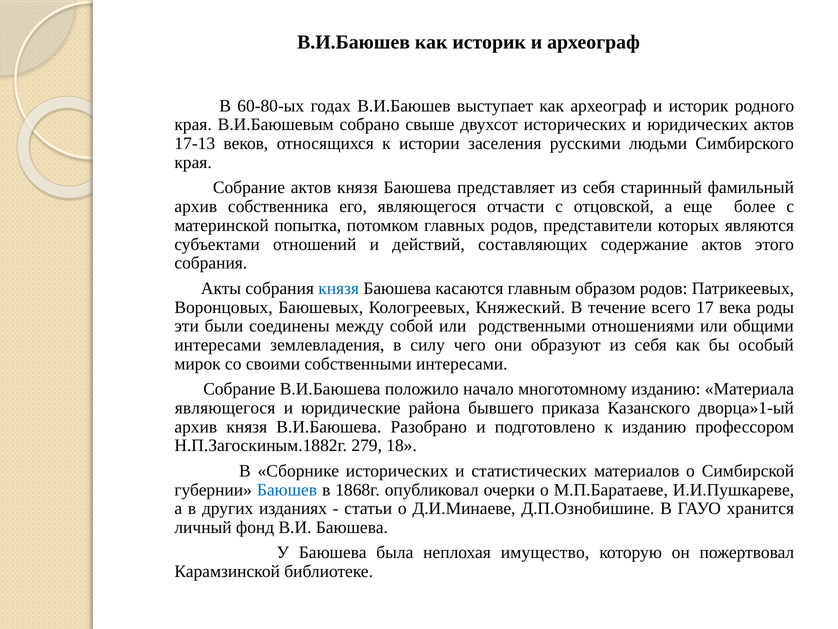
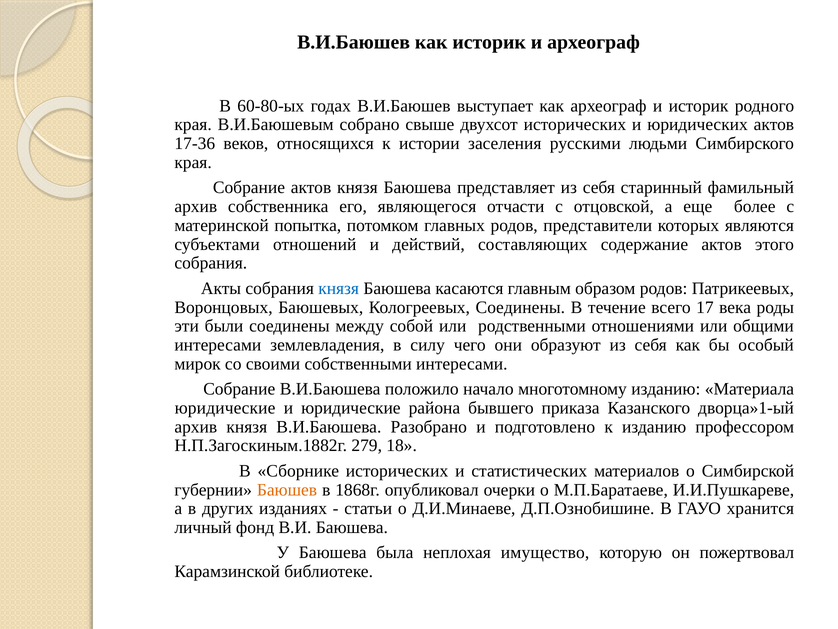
17-13: 17-13 -> 17-36 (195, 143)
Кологреевых Княжеский: Княжеский -> Соединены (520, 307)
являющегося: являющегося -> юридические (225, 408)
Баюшев colour: blue -> orange (287, 489)
